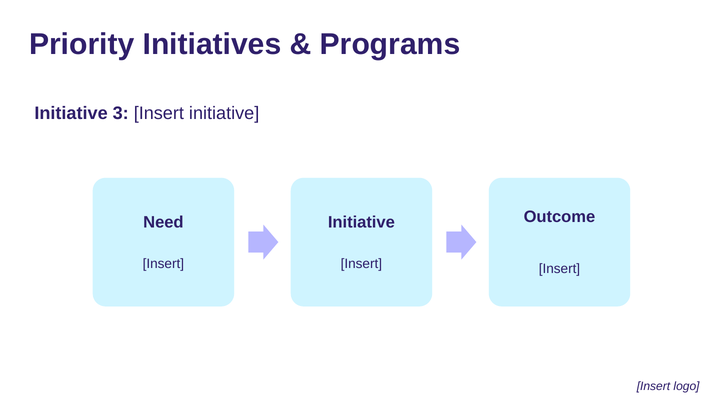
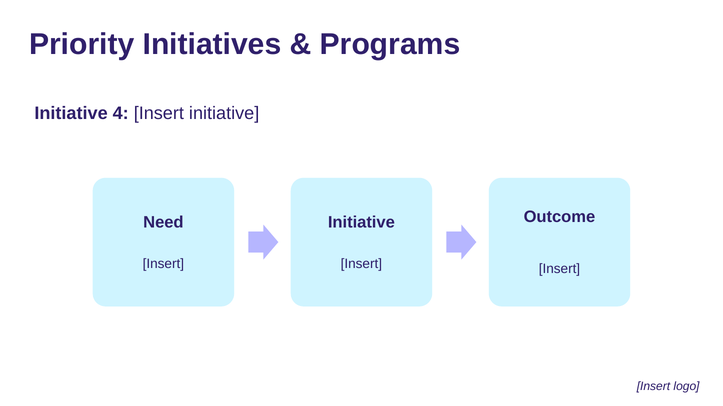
3: 3 -> 4 (121, 113)
